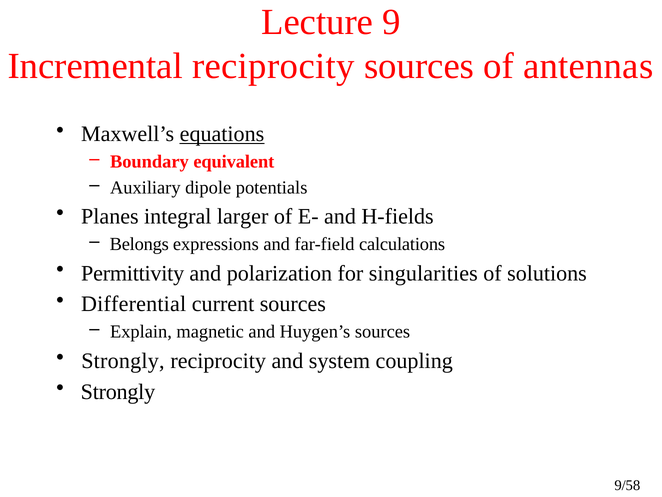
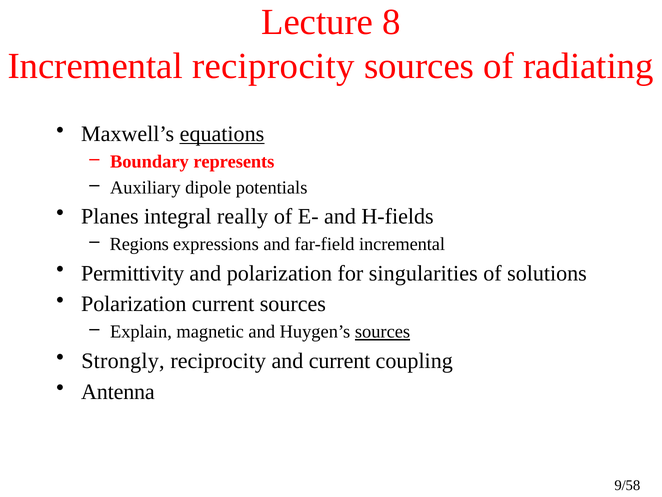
9: 9 -> 8 (391, 22)
antennas: antennas -> radiating (588, 66)
equivalent: equivalent -> represents (234, 162)
larger: larger -> really (243, 216)
Belongs: Belongs -> Regions (139, 244)
far-field calculations: calculations -> incremental (402, 244)
Differential: Differential -> Polarization (134, 304)
sources underline: none -> present (383, 332)
and system: system -> current (340, 360)
Strongly: Strongly -> Antenna (118, 391)
